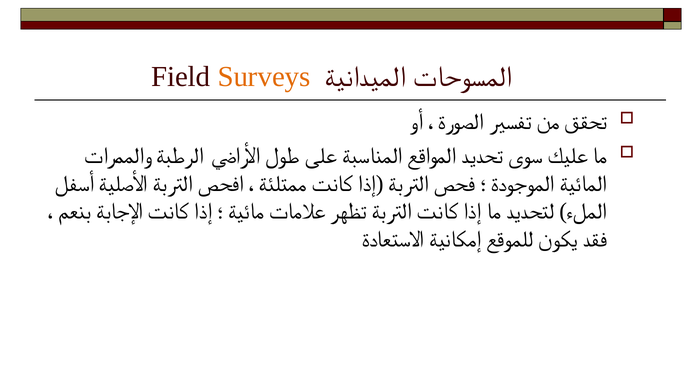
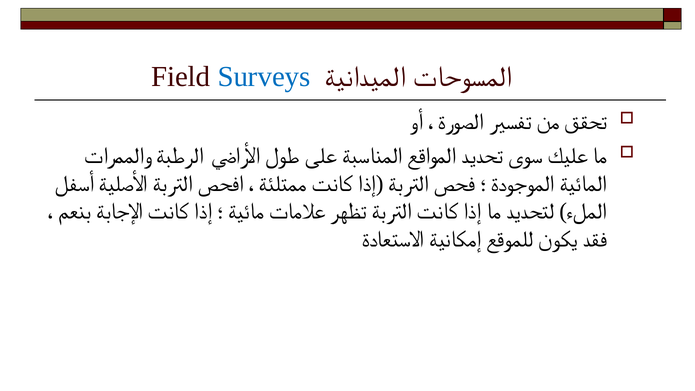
Surveys colour: orange -> blue (264, 77)
